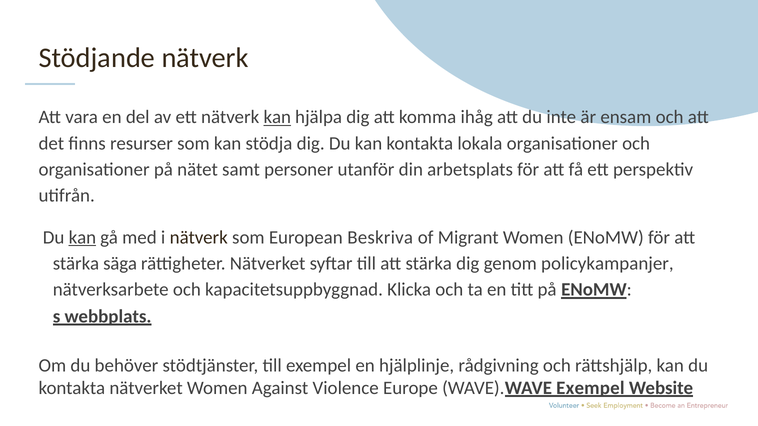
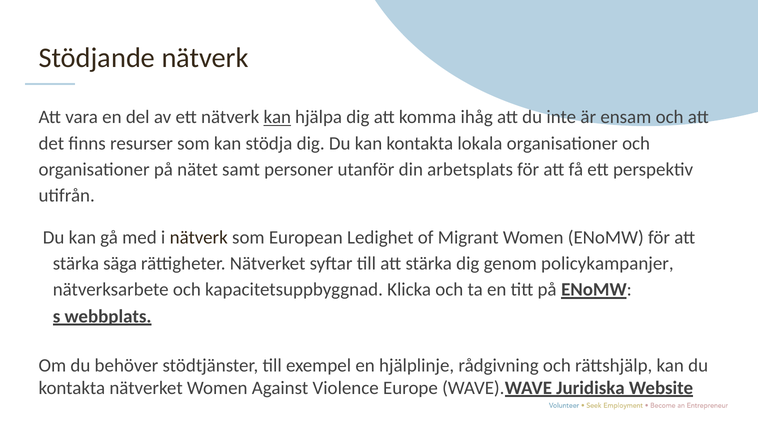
kan underline: present -> none (82, 238)
Beskriva: Beskriva -> Ledighet (380, 238)
WAVE).WAVE Exempel: Exempel -> Juridiska (590, 388)
